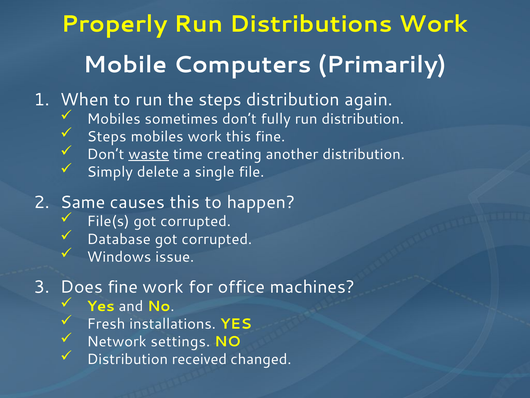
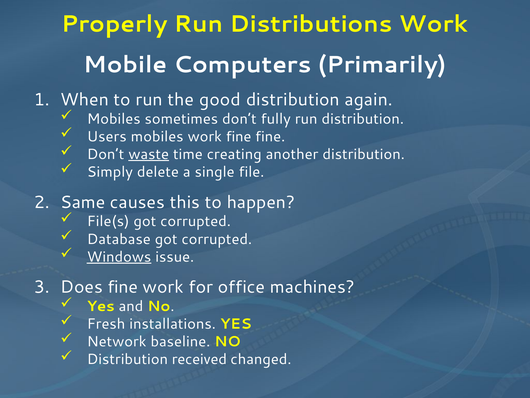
the steps: steps -> good (220, 99)
Steps: Steps -> Users (107, 136)
work this: this -> fine (239, 136)
Windows underline: none -> present (119, 257)
settings: settings -> baseline (180, 341)
